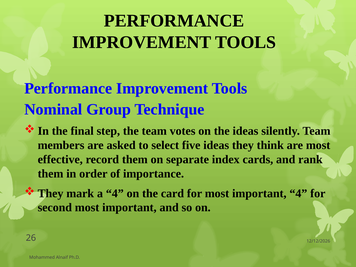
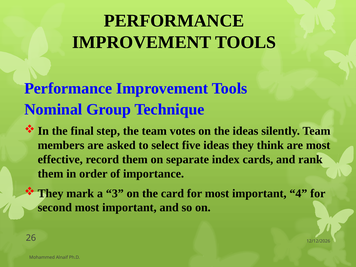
a 4: 4 -> 3 (115, 193)
